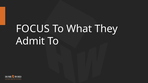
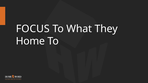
Admit: Admit -> Home (30, 41)
